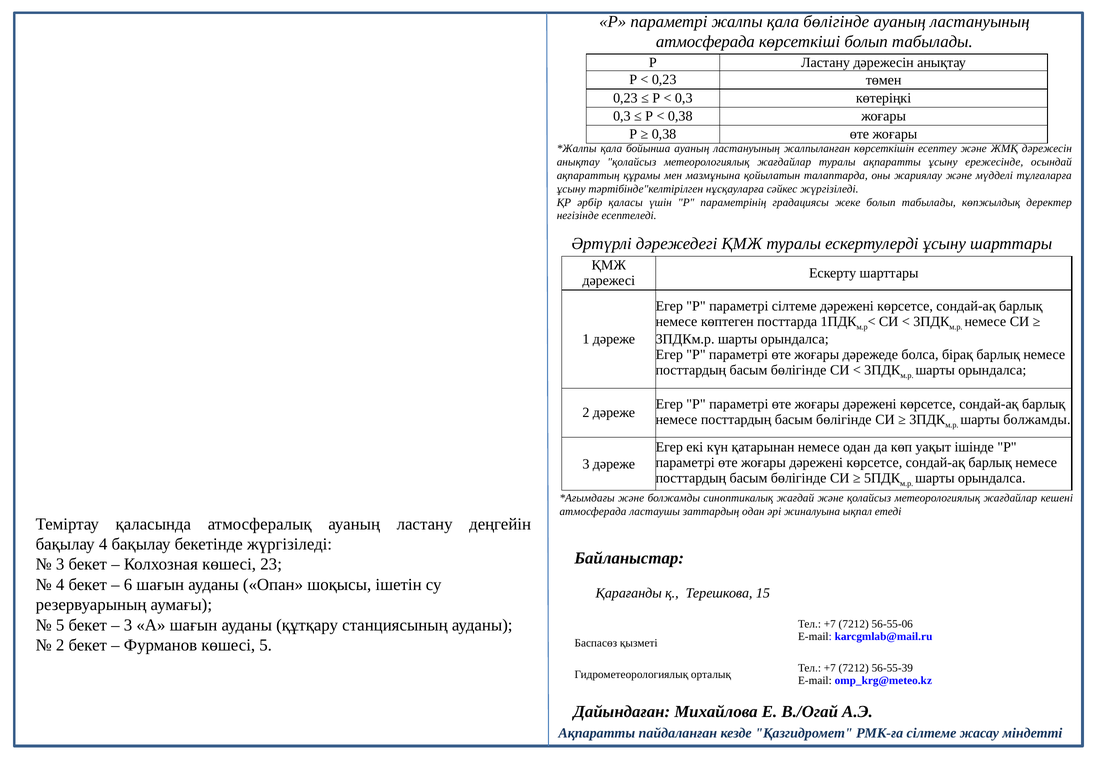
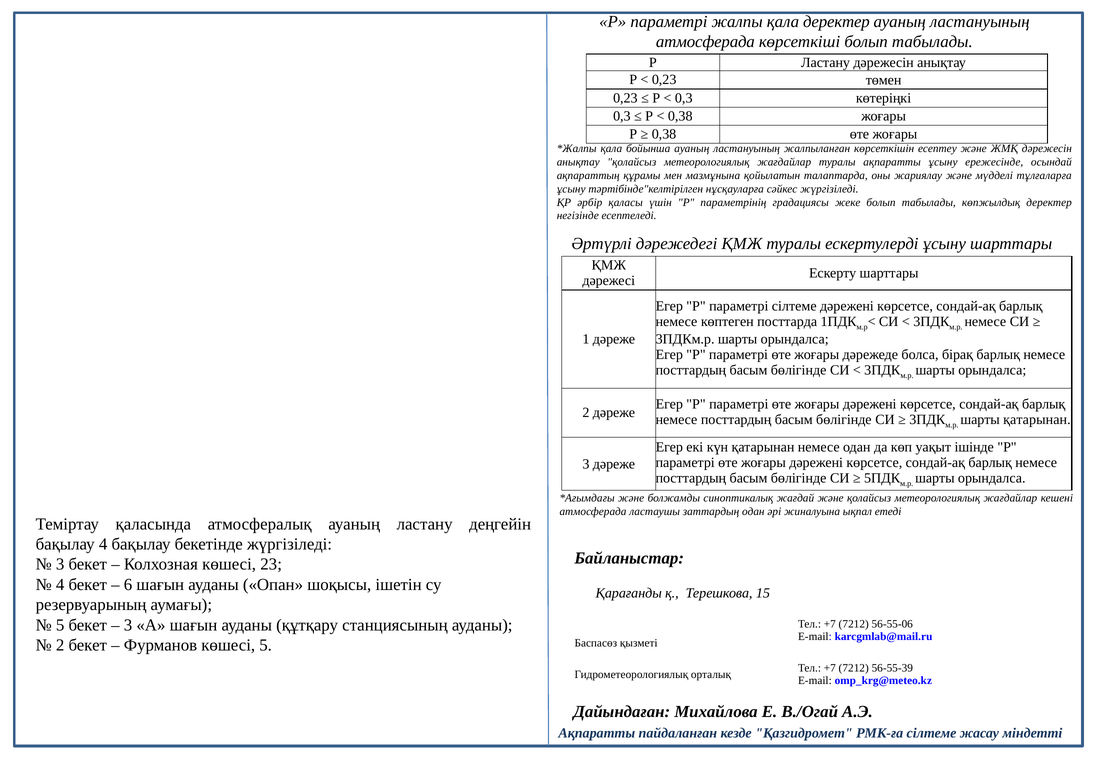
қала бөлігінде: бөлігінде -> деректер (836, 22)
шарты болжамды: болжамды -> қатарынан (1037, 420)
